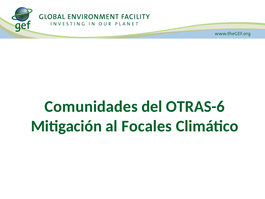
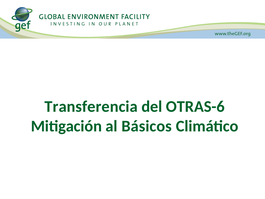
Comunidades: Comunidades -> Transferencia (91, 106)
Focales: Focales -> Básicos (147, 126)
